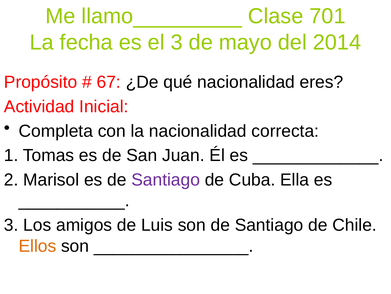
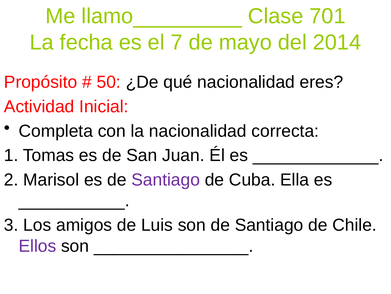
el 3: 3 -> 7 (177, 42)
67: 67 -> 50 (109, 82)
Ellos colour: orange -> purple (37, 245)
